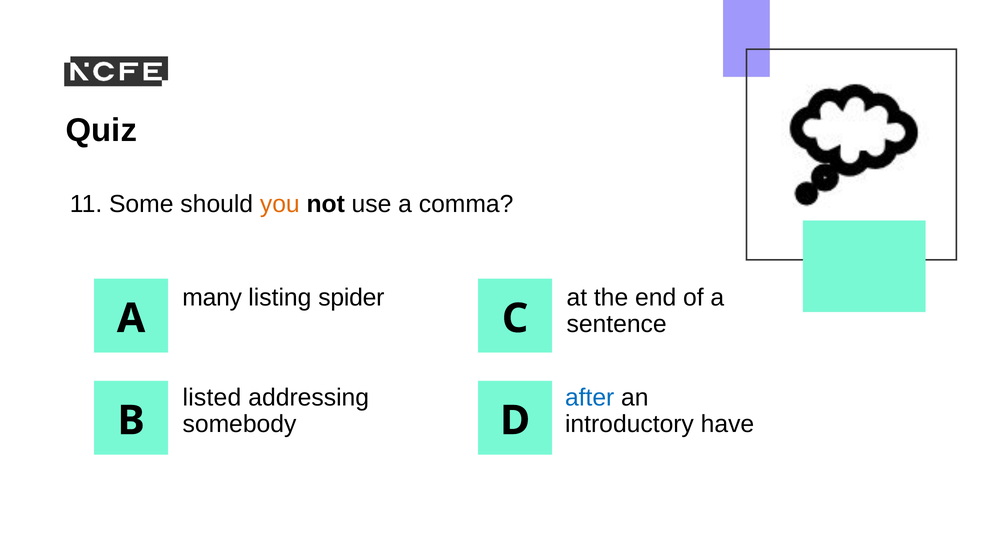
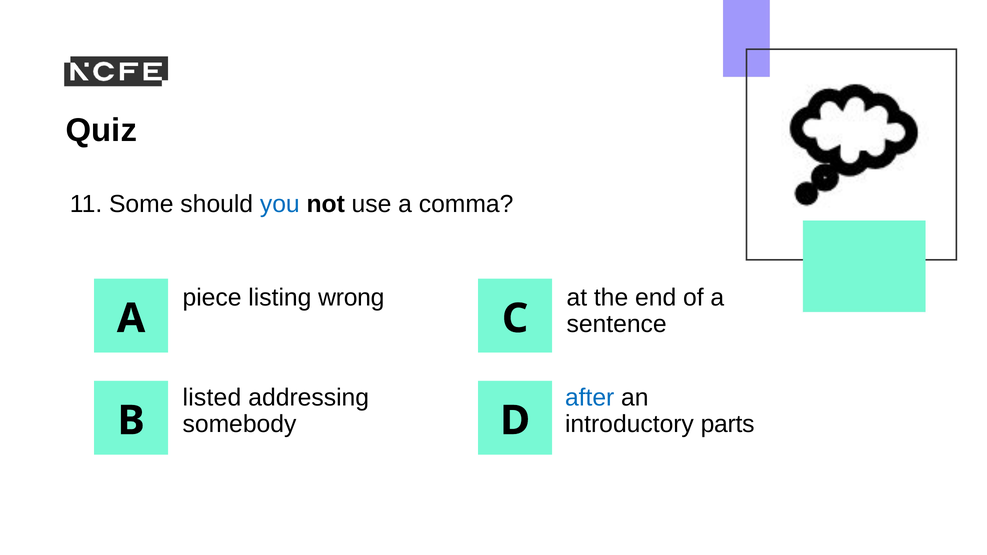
you colour: orange -> blue (280, 204)
many: many -> piece (212, 298)
spider: spider -> wrong (351, 298)
have: have -> parts (728, 424)
